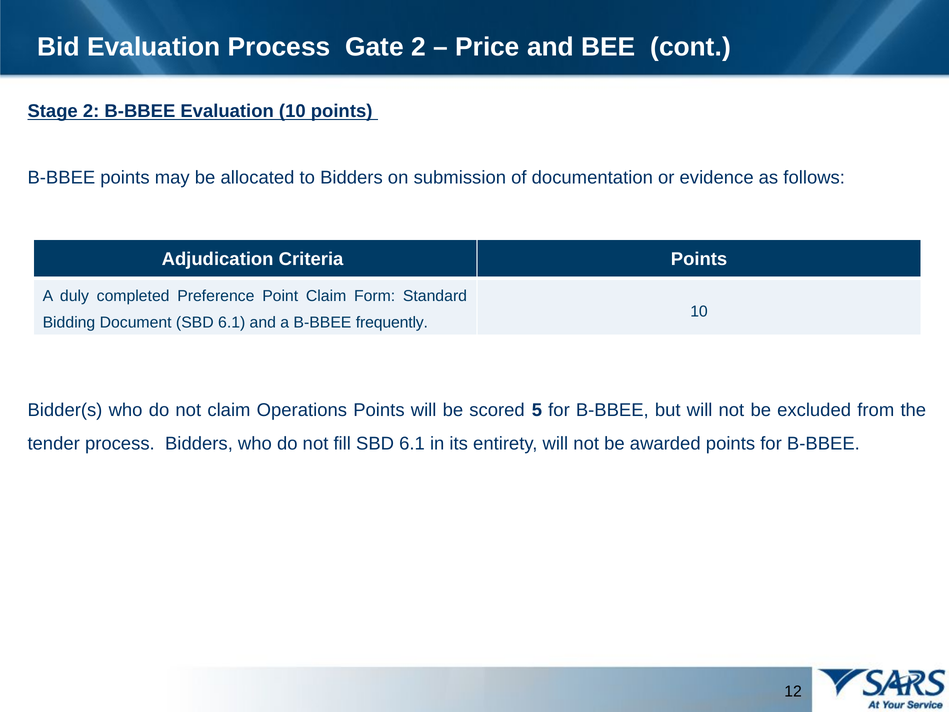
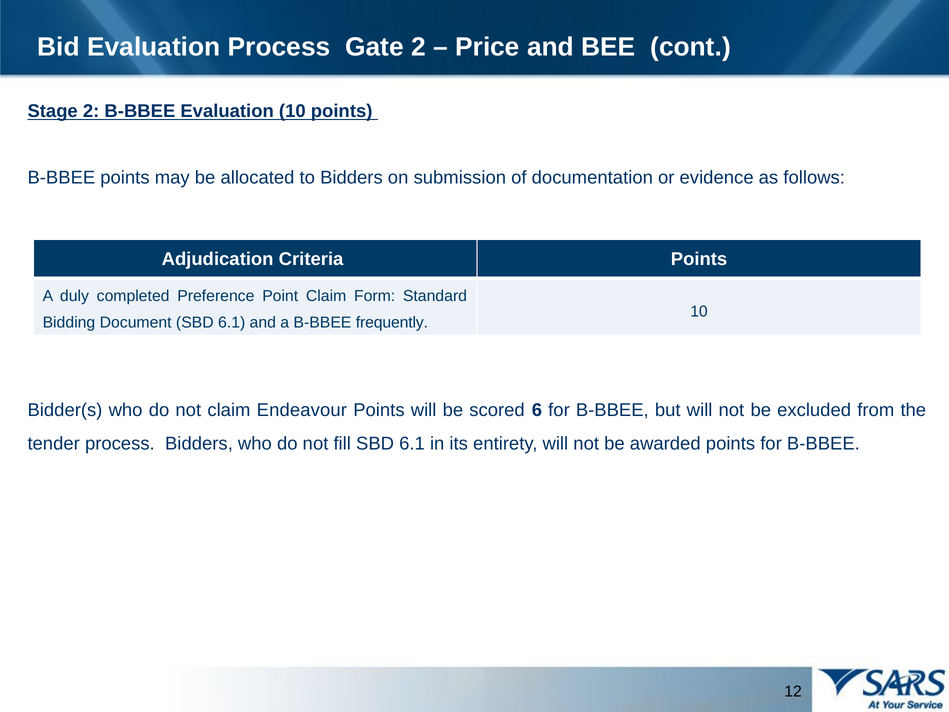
Operations: Operations -> Endeavour (302, 410)
5: 5 -> 6 (537, 410)
